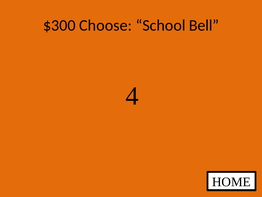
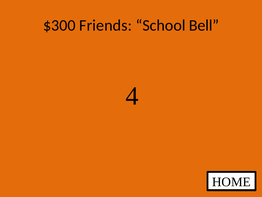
Choose: Choose -> Friends (106, 25)
